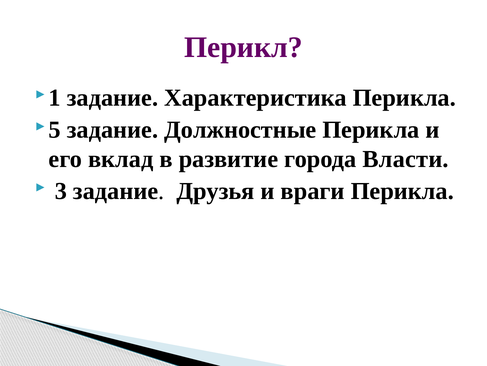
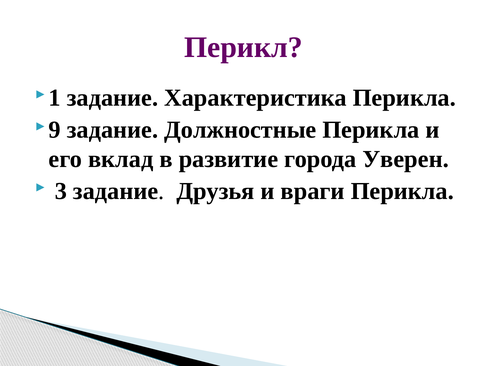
5: 5 -> 9 (55, 130)
Власти: Власти -> Уверен (406, 159)
